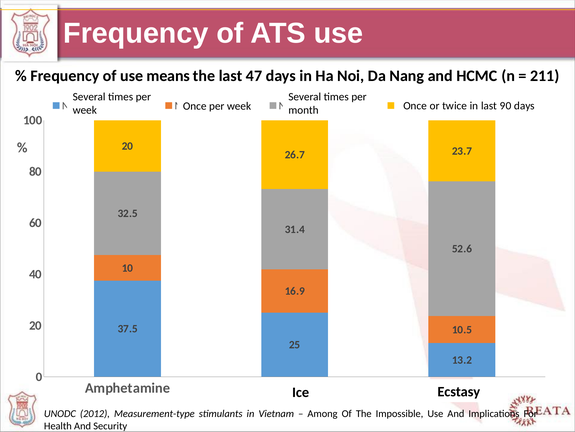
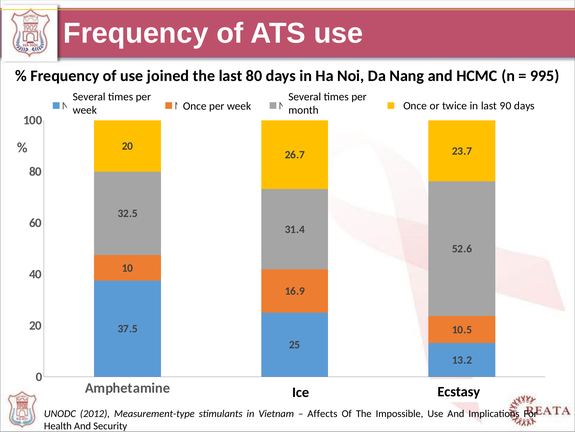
means: means -> joined (168, 76)
last 47: 47 -> 80 (254, 76)
211: 211 -> 995 (545, 76)
Among: Among -> Affects (322, 413)
